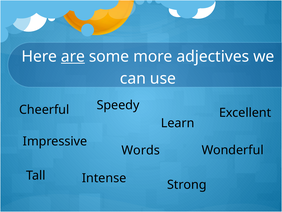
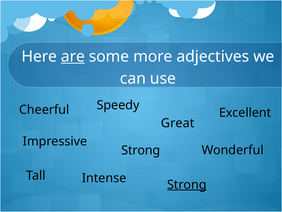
Learn: Learn -> Great (178, 123)
Words: Words -> Strong (141, 150)
Strong underline: none -> present (187, 184)
